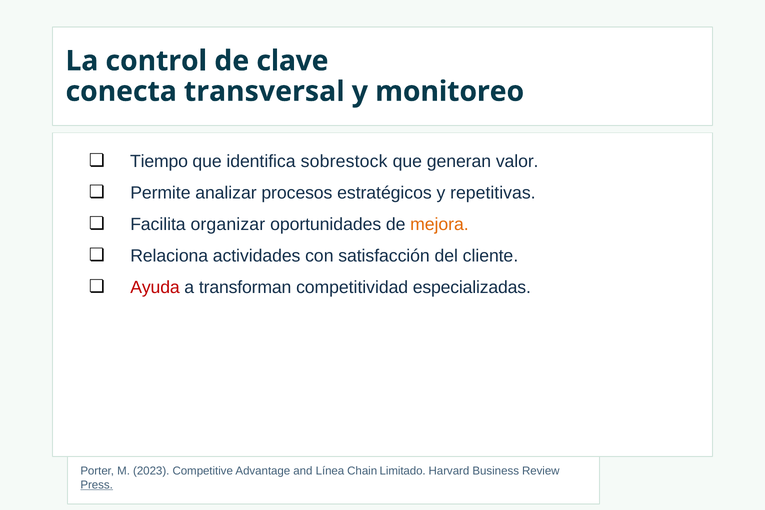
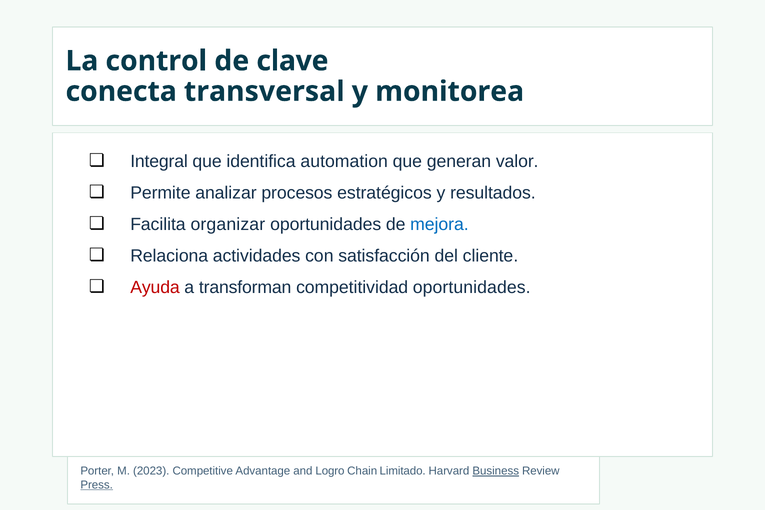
monitoreo: monitoreo -> monitorea (450, 91)
Tiempo: Tiempo -> Integral (159, 161)
sobrestock: sobrestock -> automation (344, 161)
repetitivas: repetitivas -> resultados (493, 193)
mejora colour: orange -> blue (439, 224)
competitividad especializadas: especializadas -> oportunidades (472, 287)
Línea: Línea -> Logro (330, 471)
Business underline: none -> present (496, 471)
